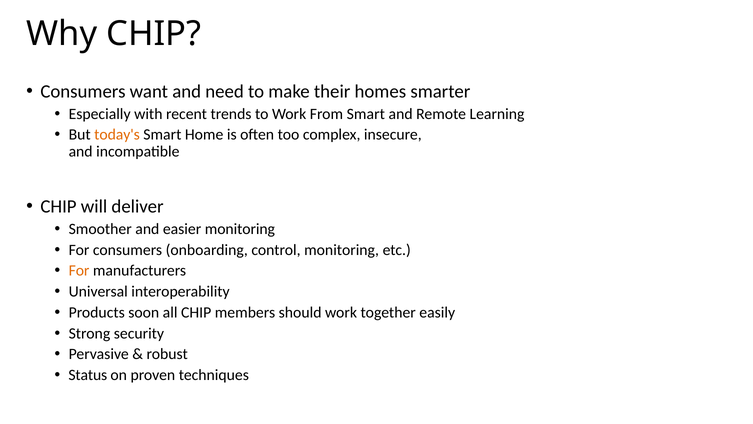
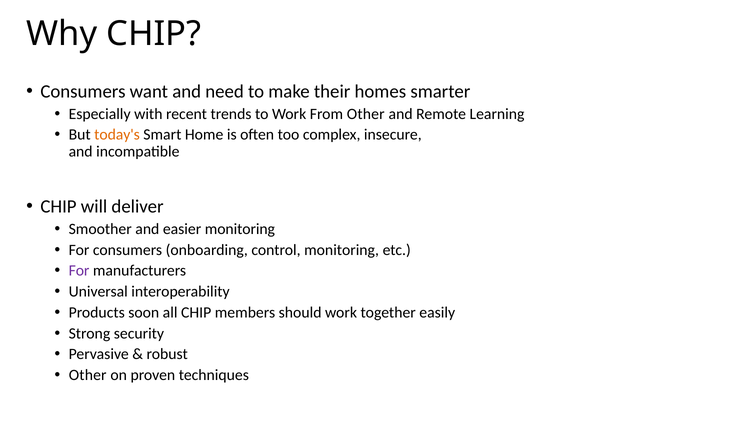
From Smart: Smart -> Other (366, 114)
For colour: orange -> purple (79, 270)
Status: Status -> Other (88, 375)
